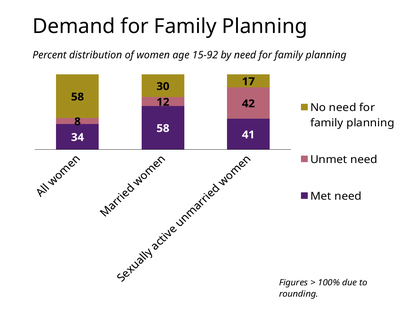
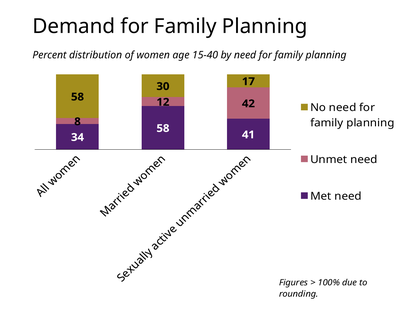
15-92: 15-92 -> 15-40 (205, 55)
